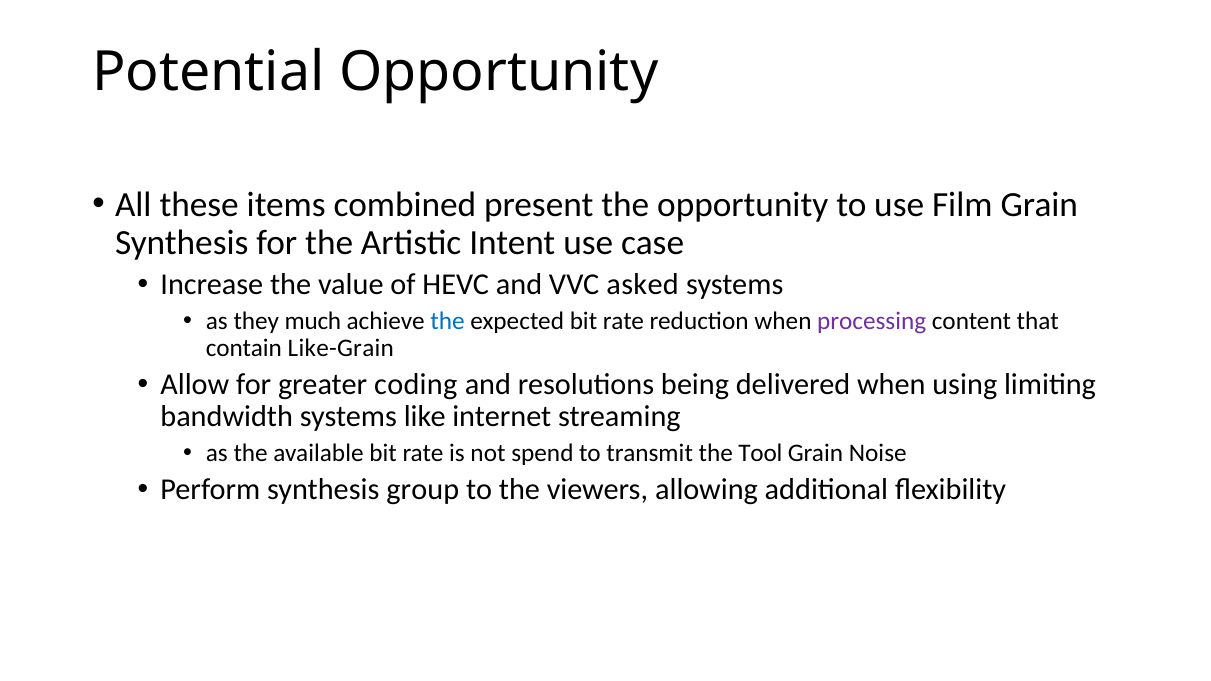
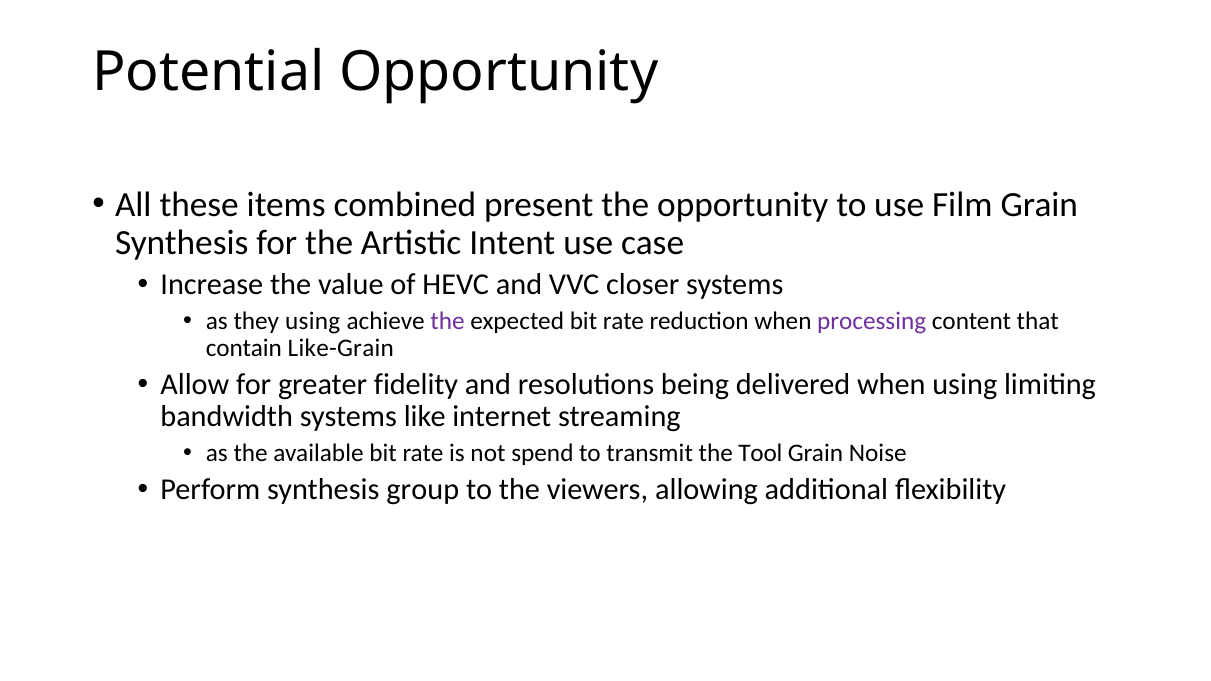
asked: asked -> closer (643, 285)
they much: much -> using (313, 321)
the colour: blue -> purple (447, 321)
coding: coding -> fidelity (416, 384)
